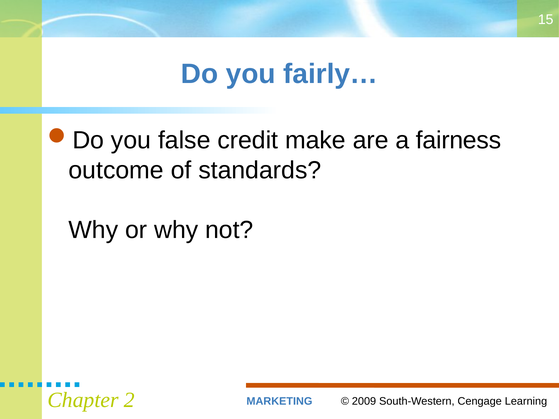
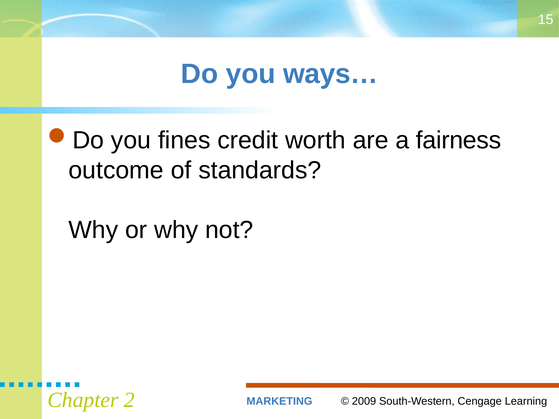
fairly…: fairly… -> ways… (331, 74)
false: false -> fines (184, 141)
make: make -> worth (315, 141)
